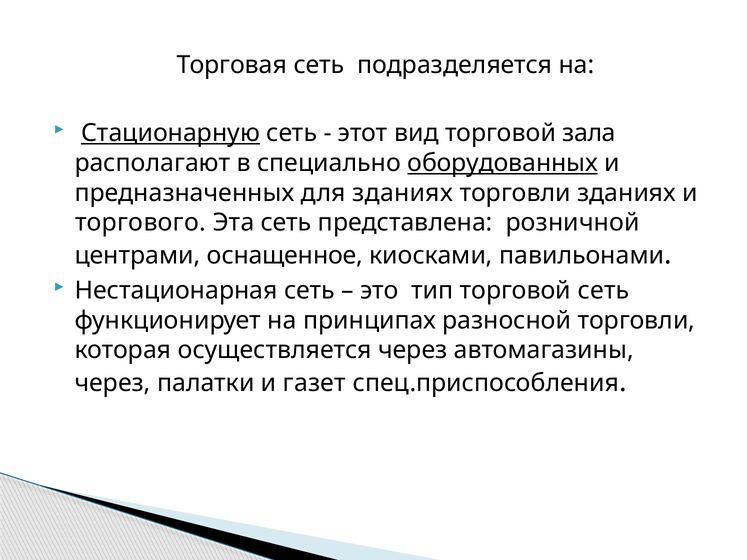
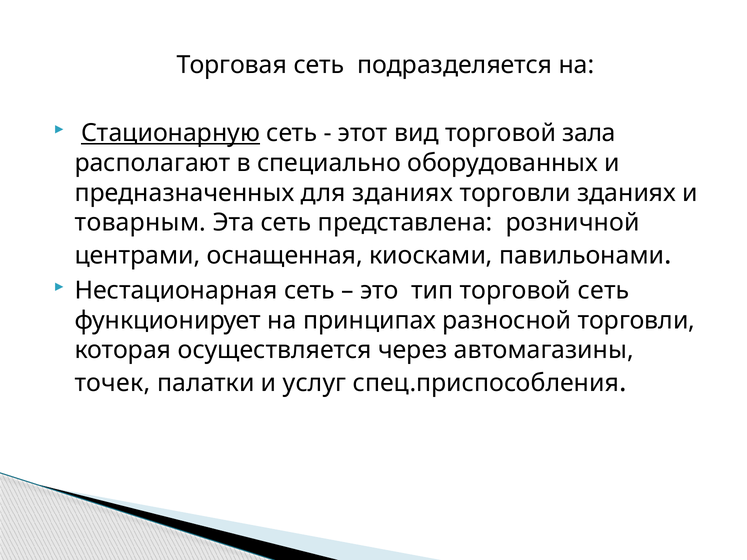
оборудованных underline: present -> none (503, 163)
торгового: торгового -> товарным (140, 223)
оснащенное: оснащенное -> оснащенная (285, 256)
через: через -> точек (112, 383)
газет: газет -> услуг (315, 383)
